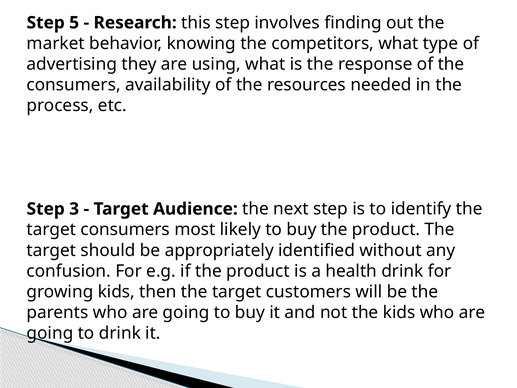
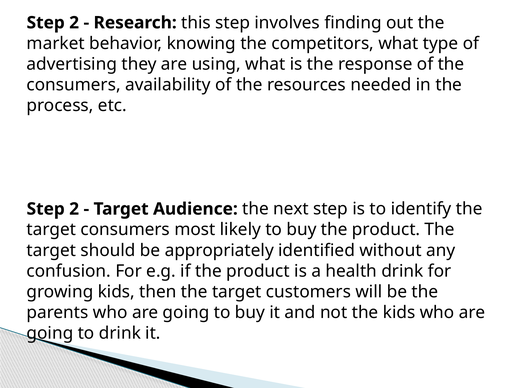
5: 5 -> 2 (74, 23)
3: 3 -> 2 (74, 209)
